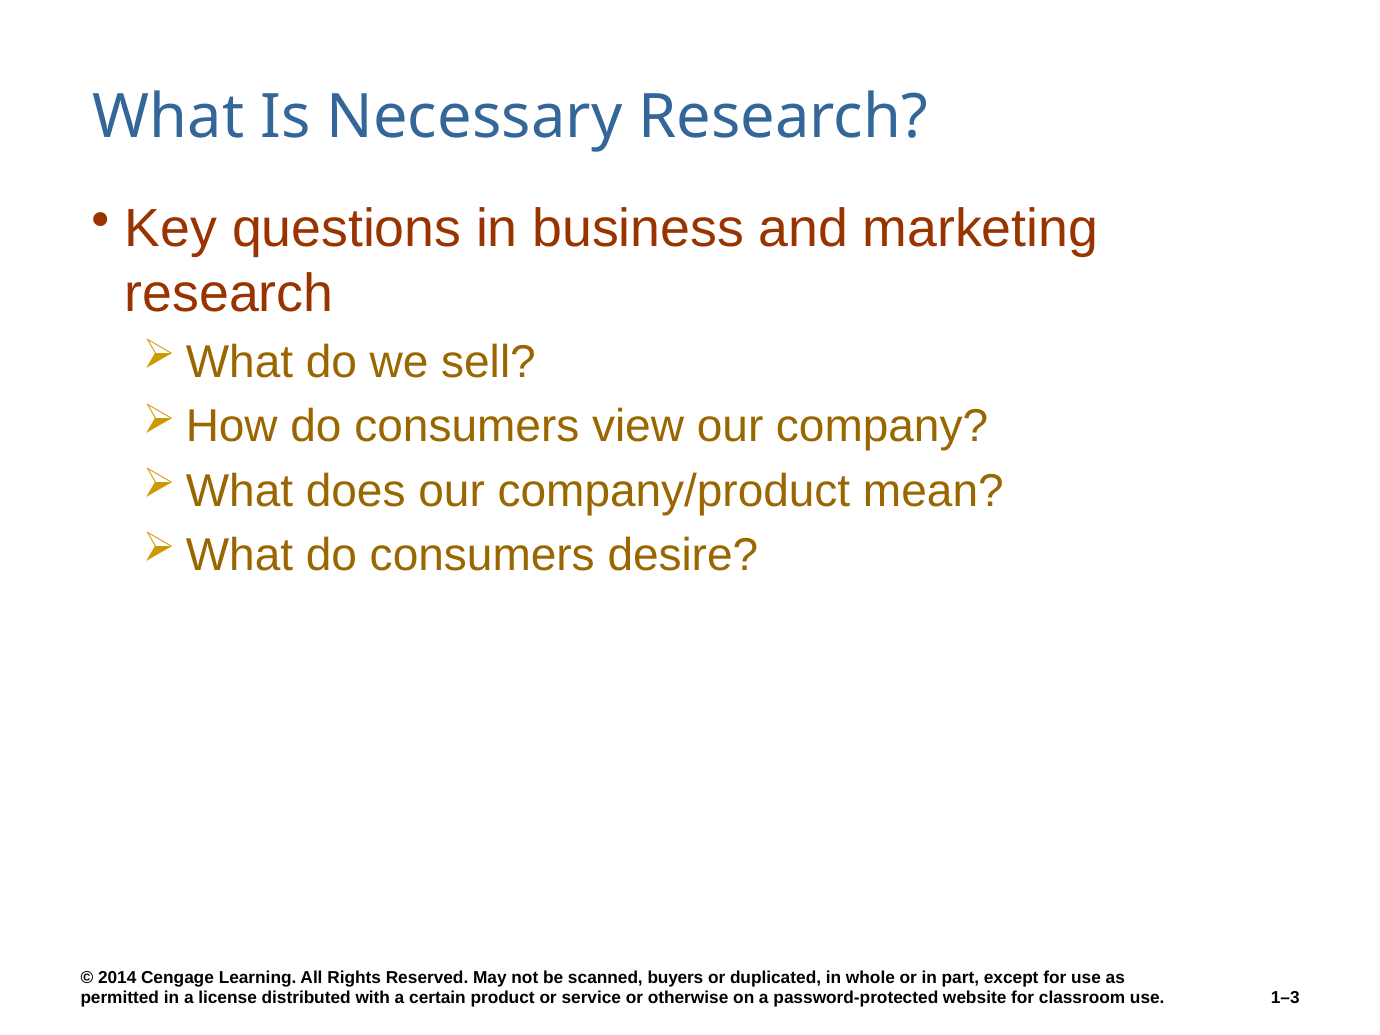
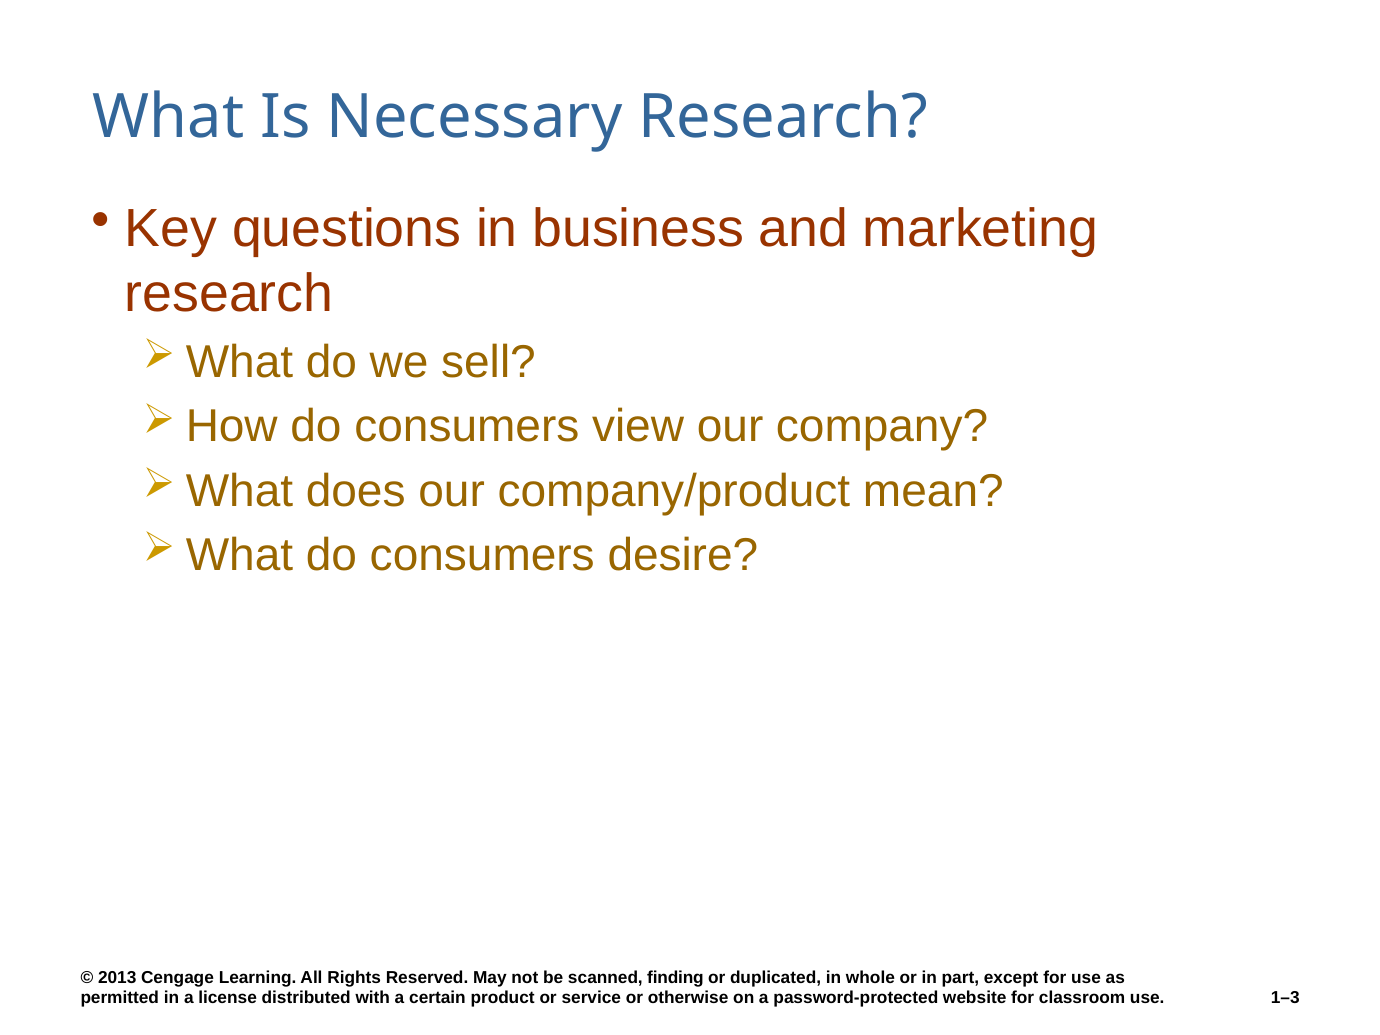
2014: 2014 -> 2013 (117, 978)
buyers: buyers -> finding (675, 978)
